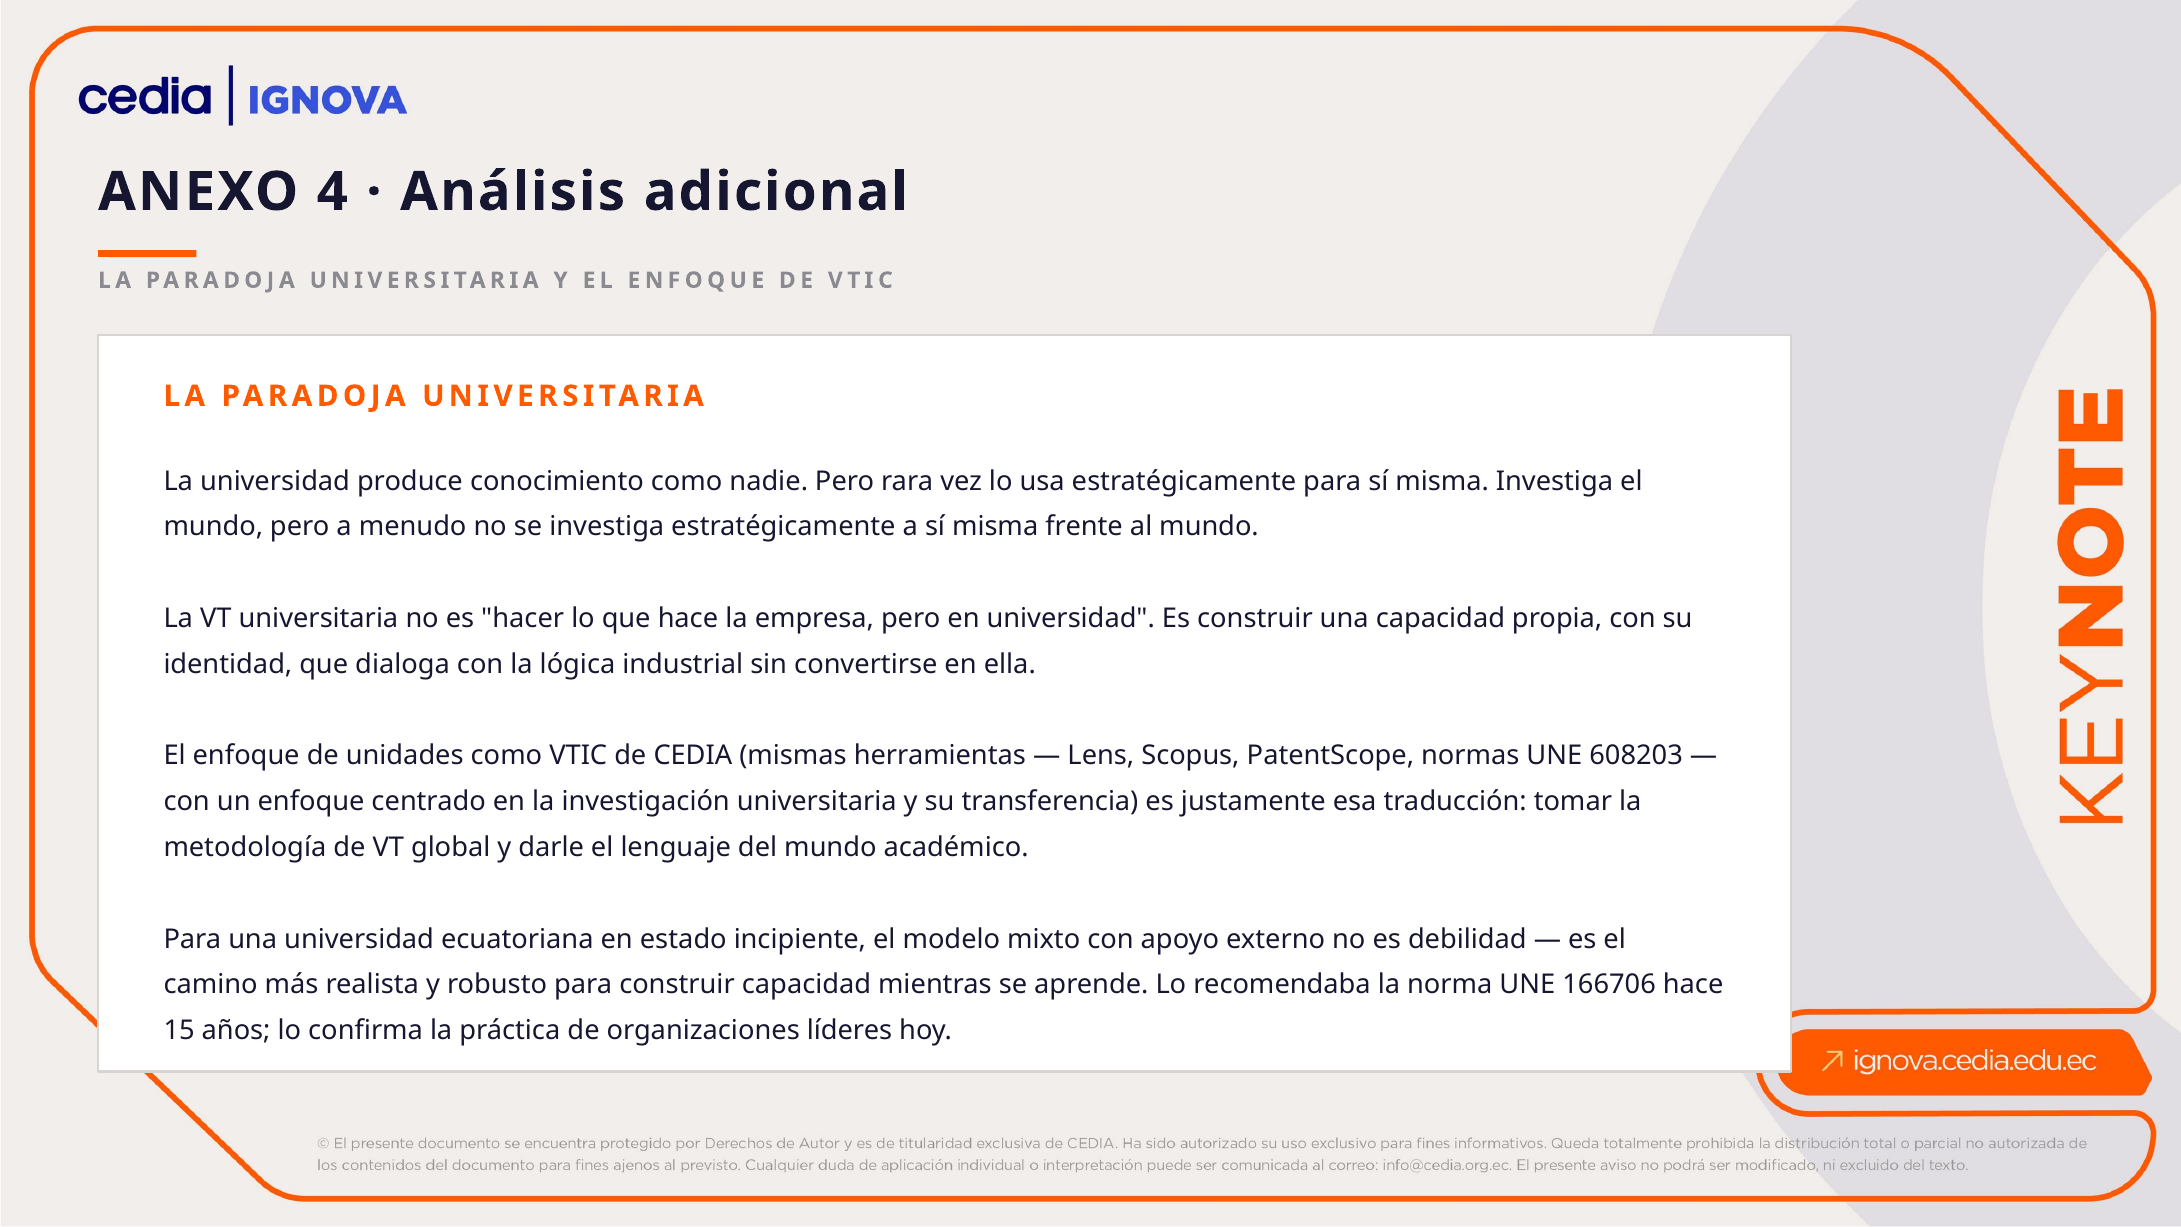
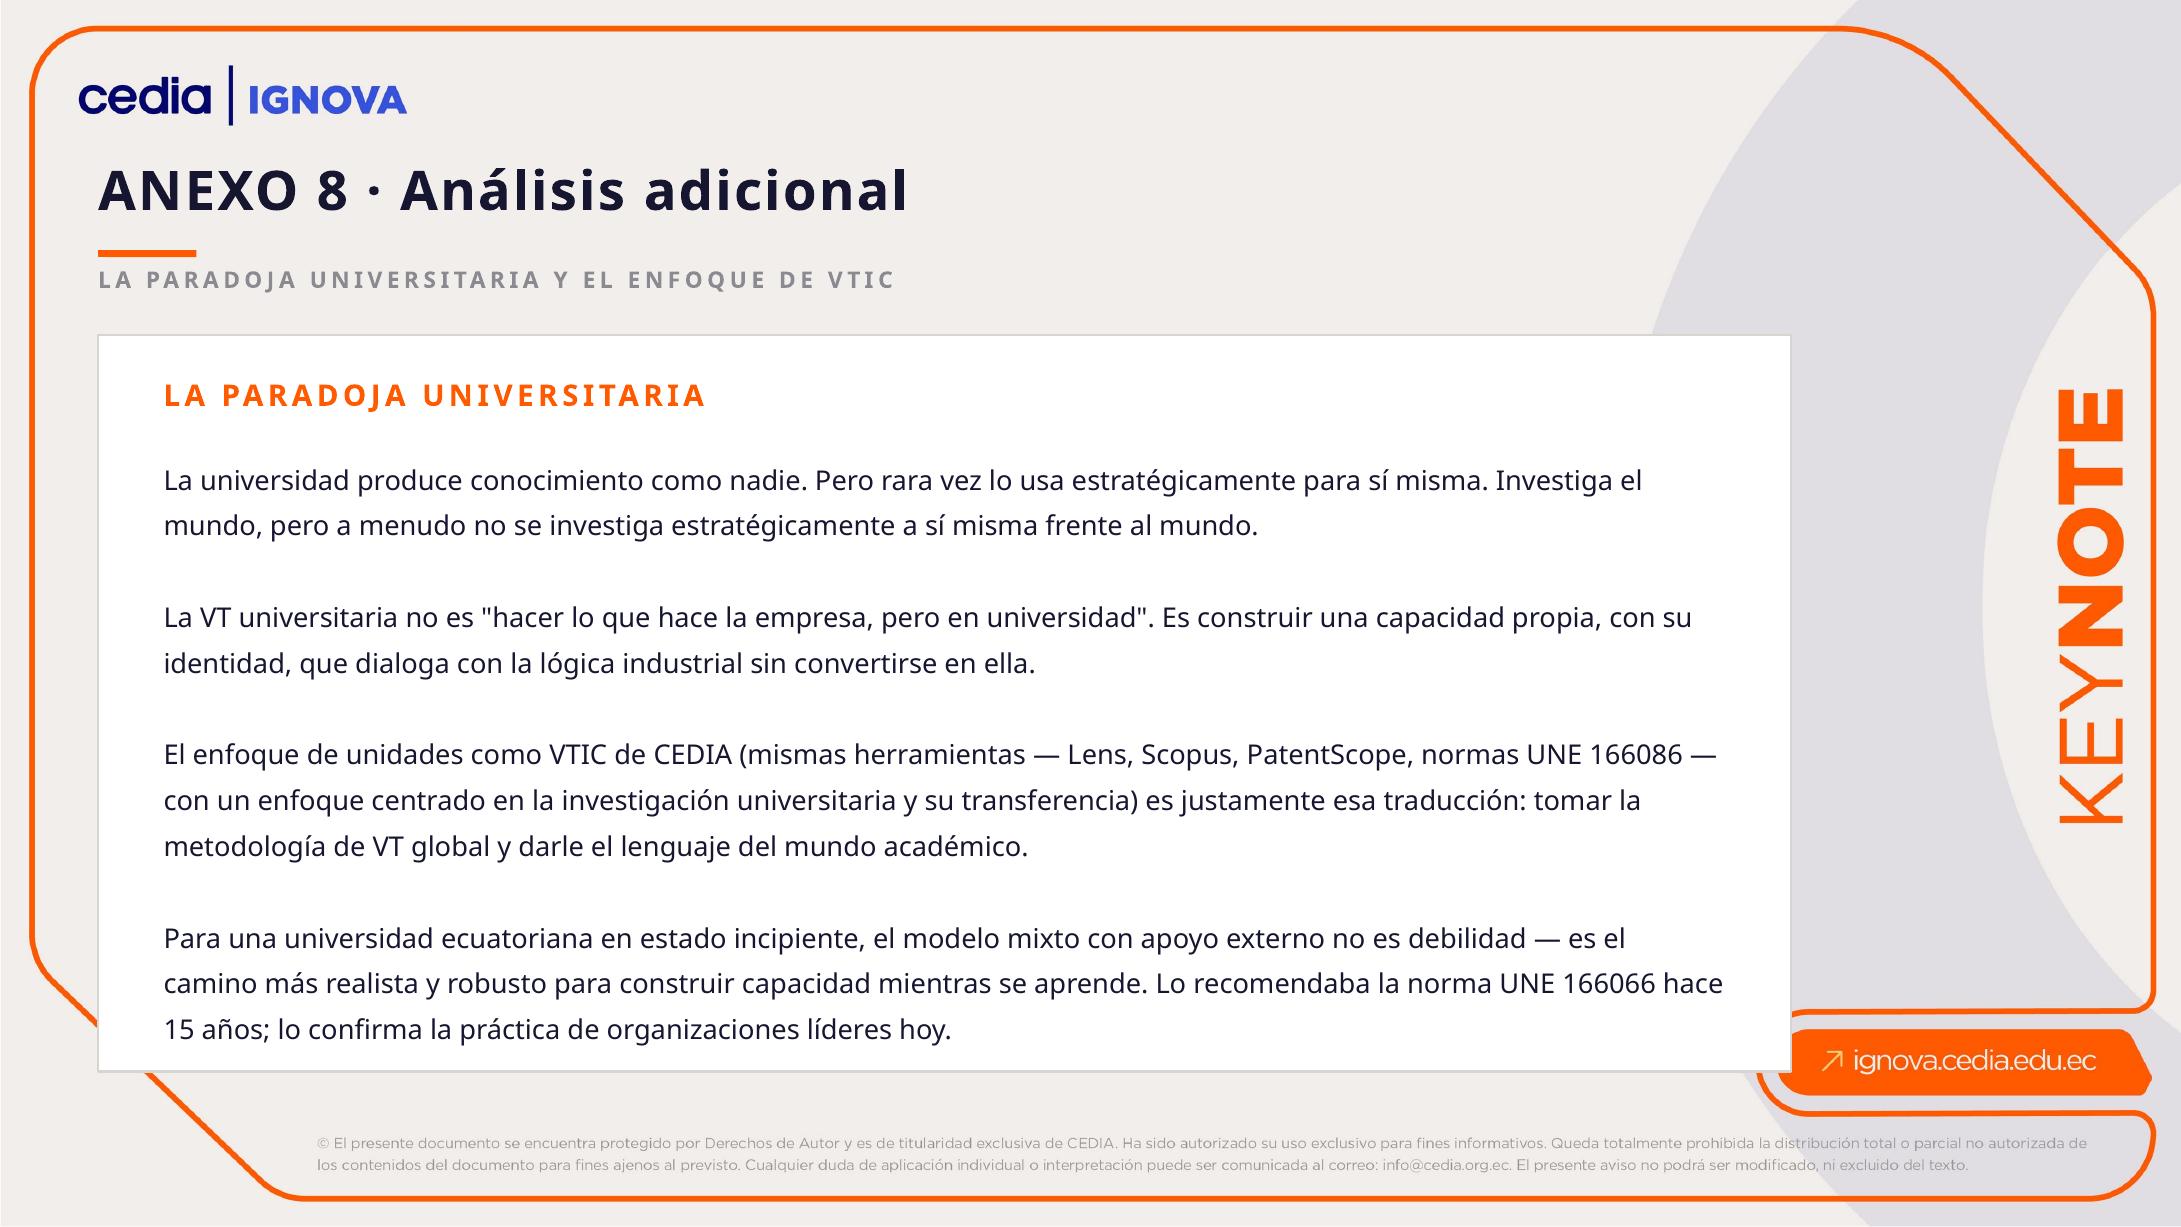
4: 4 -> 8 (332, 192)
608203: 608203 -> 166086 (1636, 756)
166706: 166706 -> 166066 (1609, 985)
